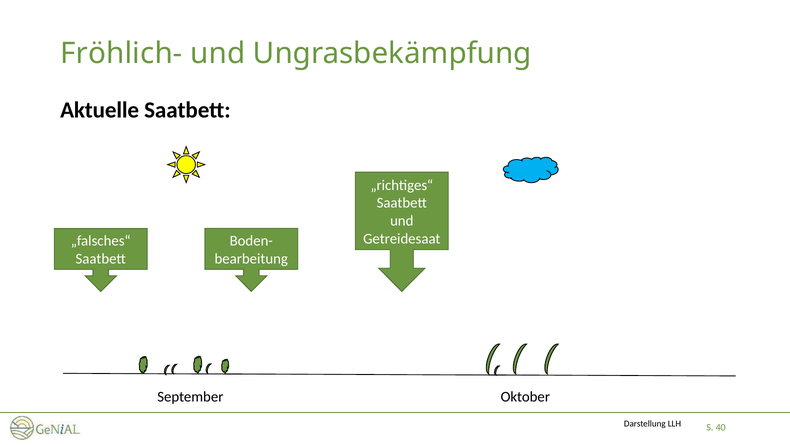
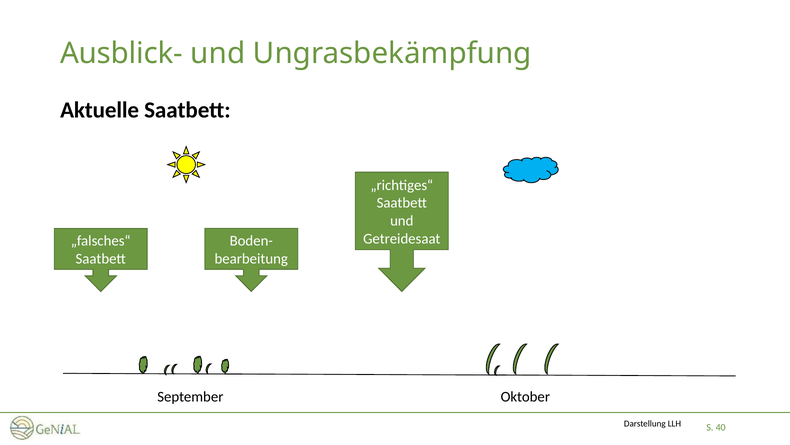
Fröhlich-: Fröhlich- -> Ausblick- (122, 53)
